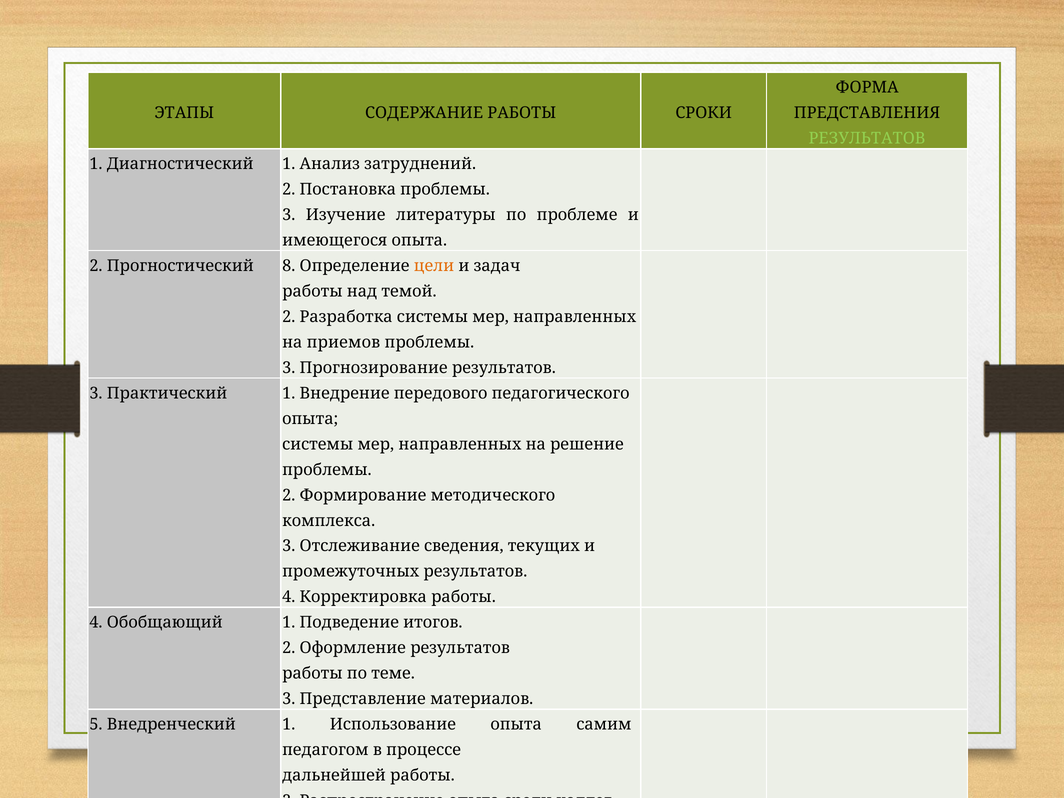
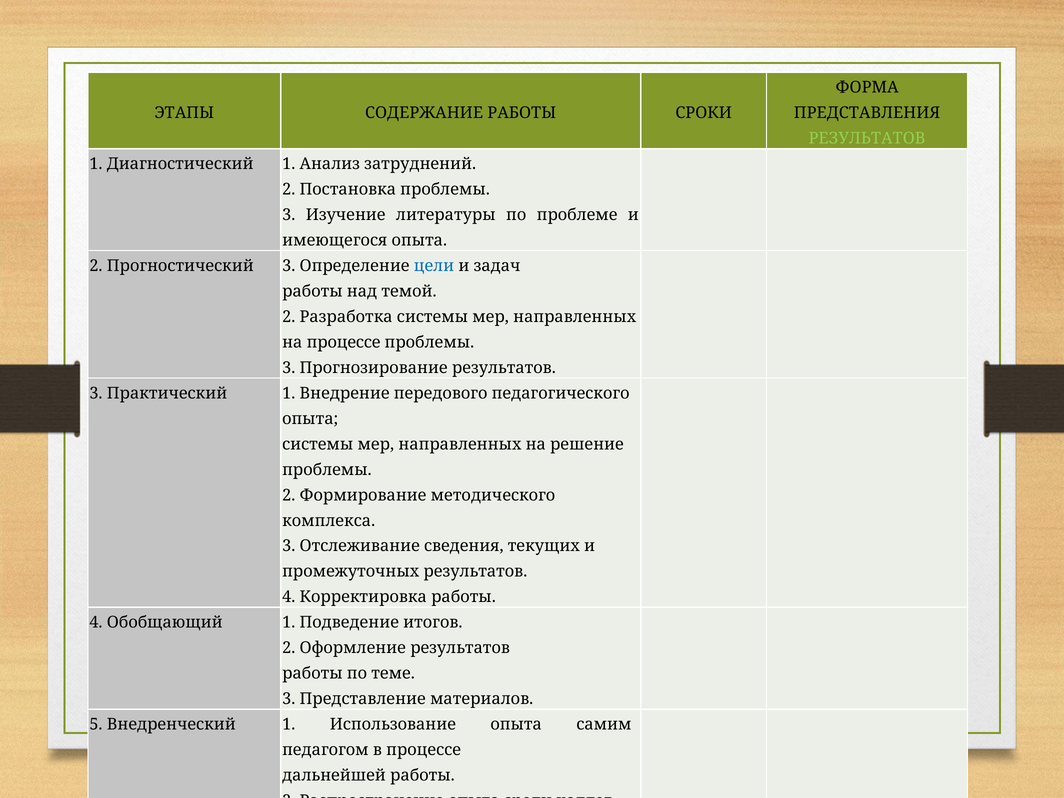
Прогностический 8: 8 -> 3 (289, 266)
цели colour: orange -> blue (434, 266)
на приемов: приемов -> процессе (344, 342)
